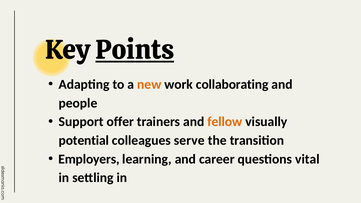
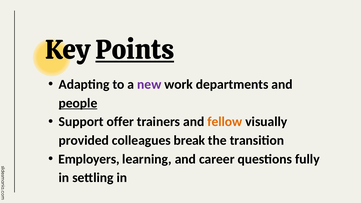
new colour: orange -> purple (149, 84)
collaborating: collaborating -> departments (232, 84)
people underline: none -> present (78, 103)
potential: potential -> provided (84, 140)
serve: serve -> break (189, 140)
vital: vital -> fully (307, 159)
